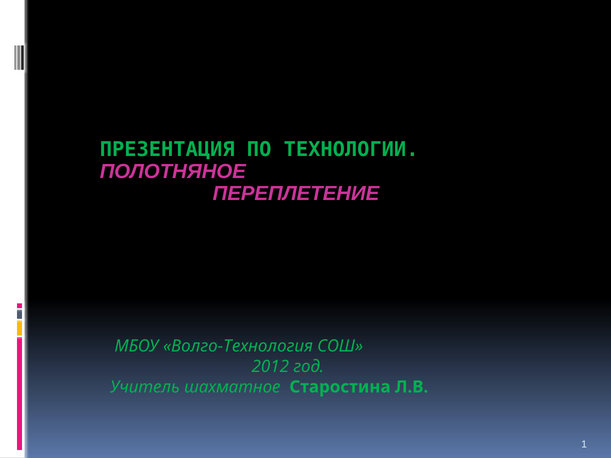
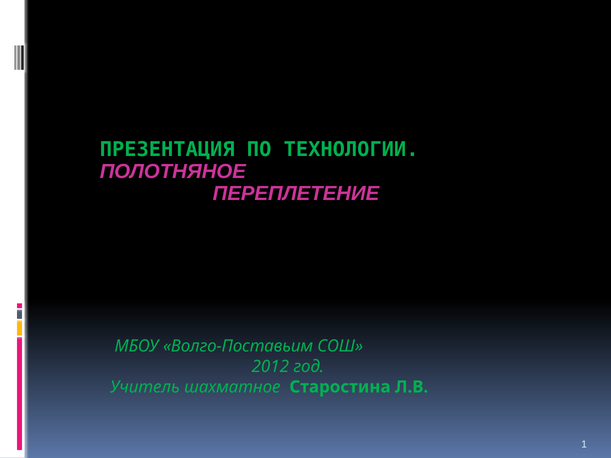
Волго-Технология: Волго-Технология -> Волго-Поставьим (238, 346)
